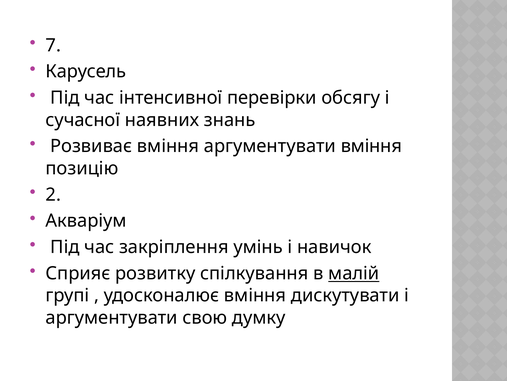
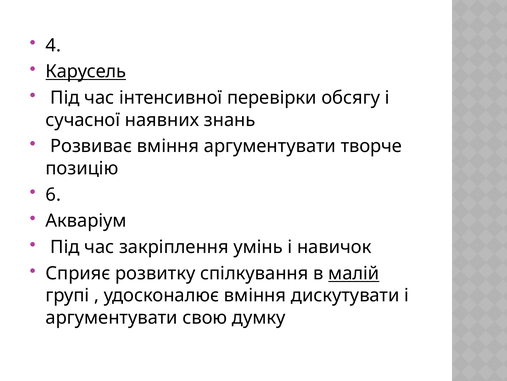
7: 7 -> 4 (53, 45)
Карусель underline: none -> present (86, 71)
аргументувати вміння: вміння -> творче (371, 146)
2: 2 -> 6 (53, 194)
